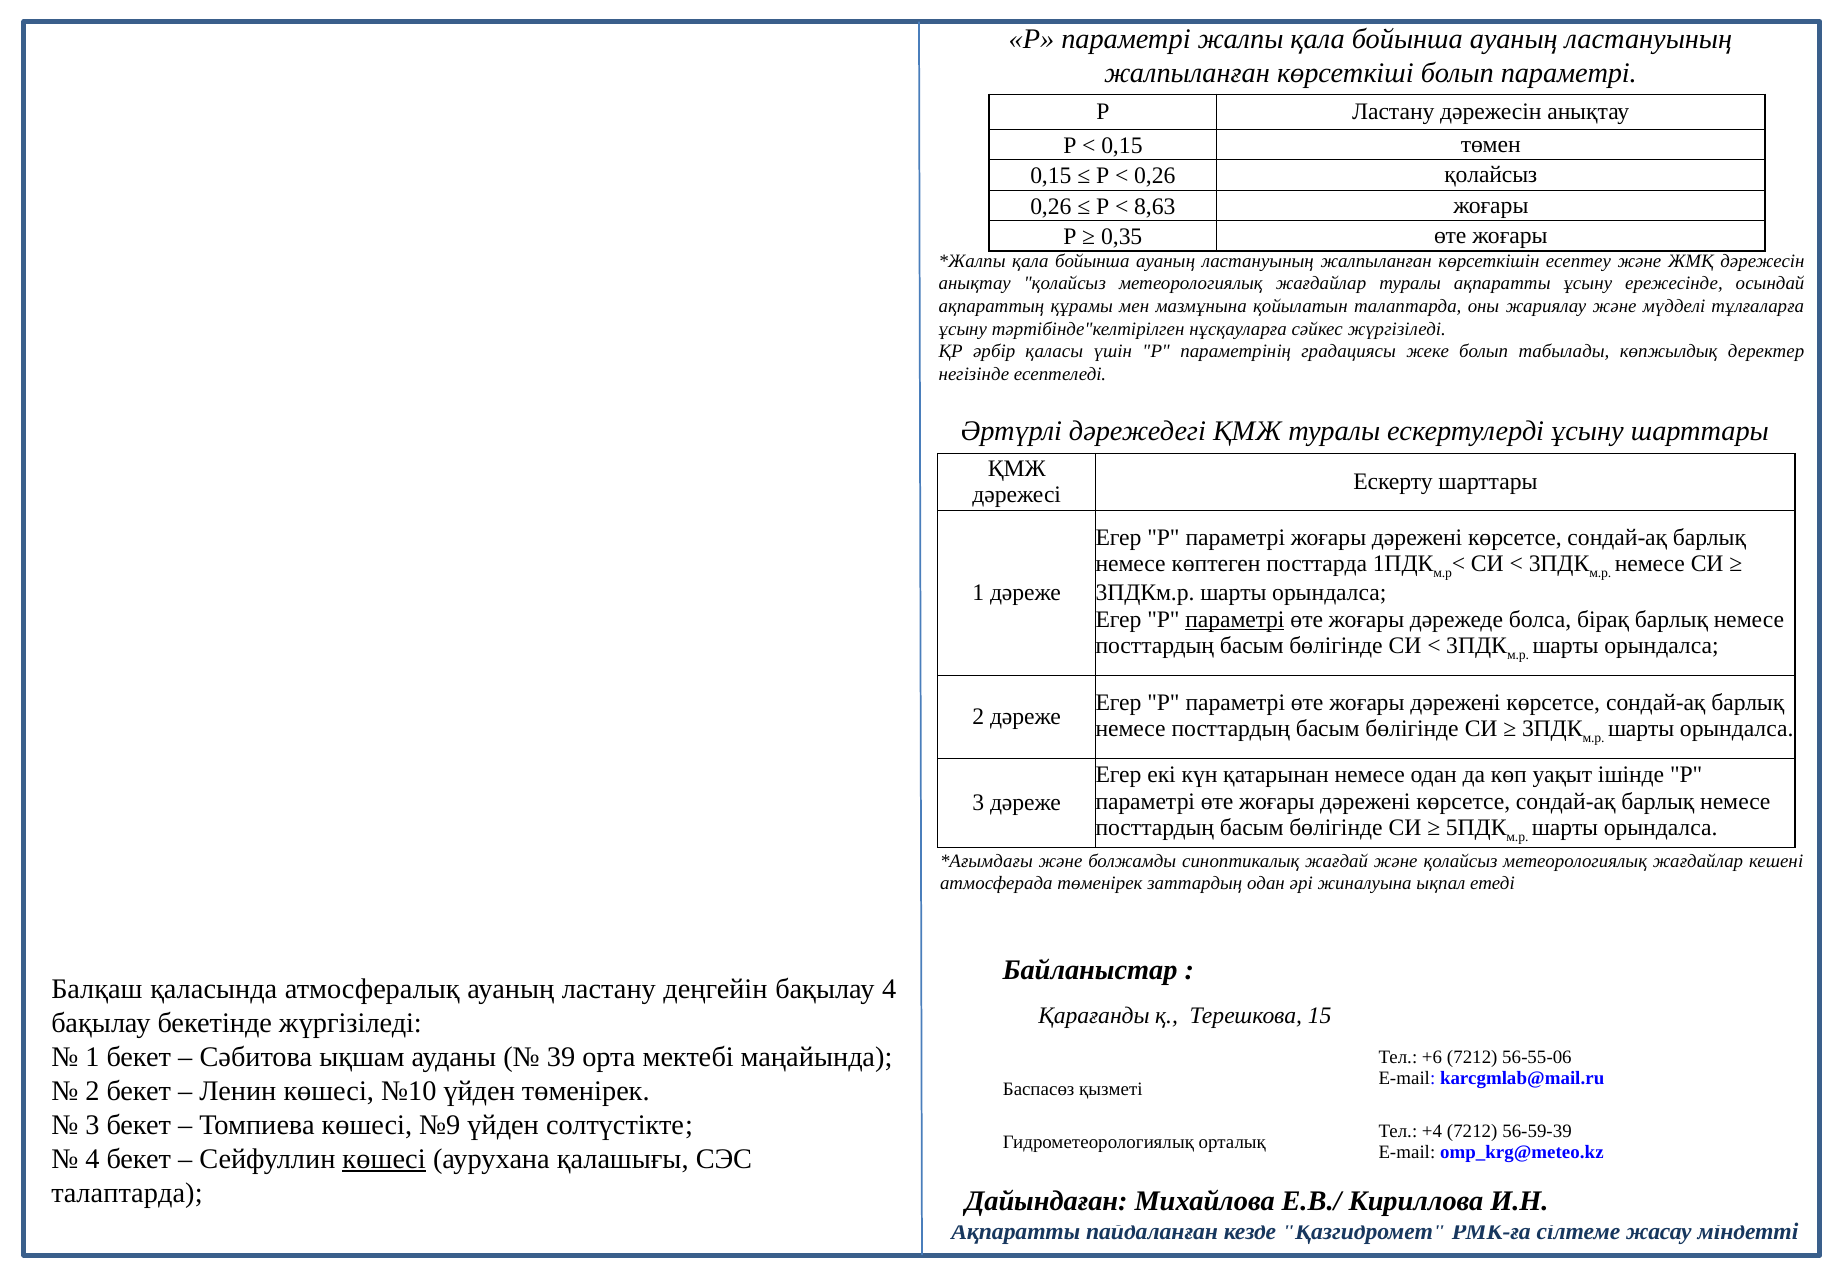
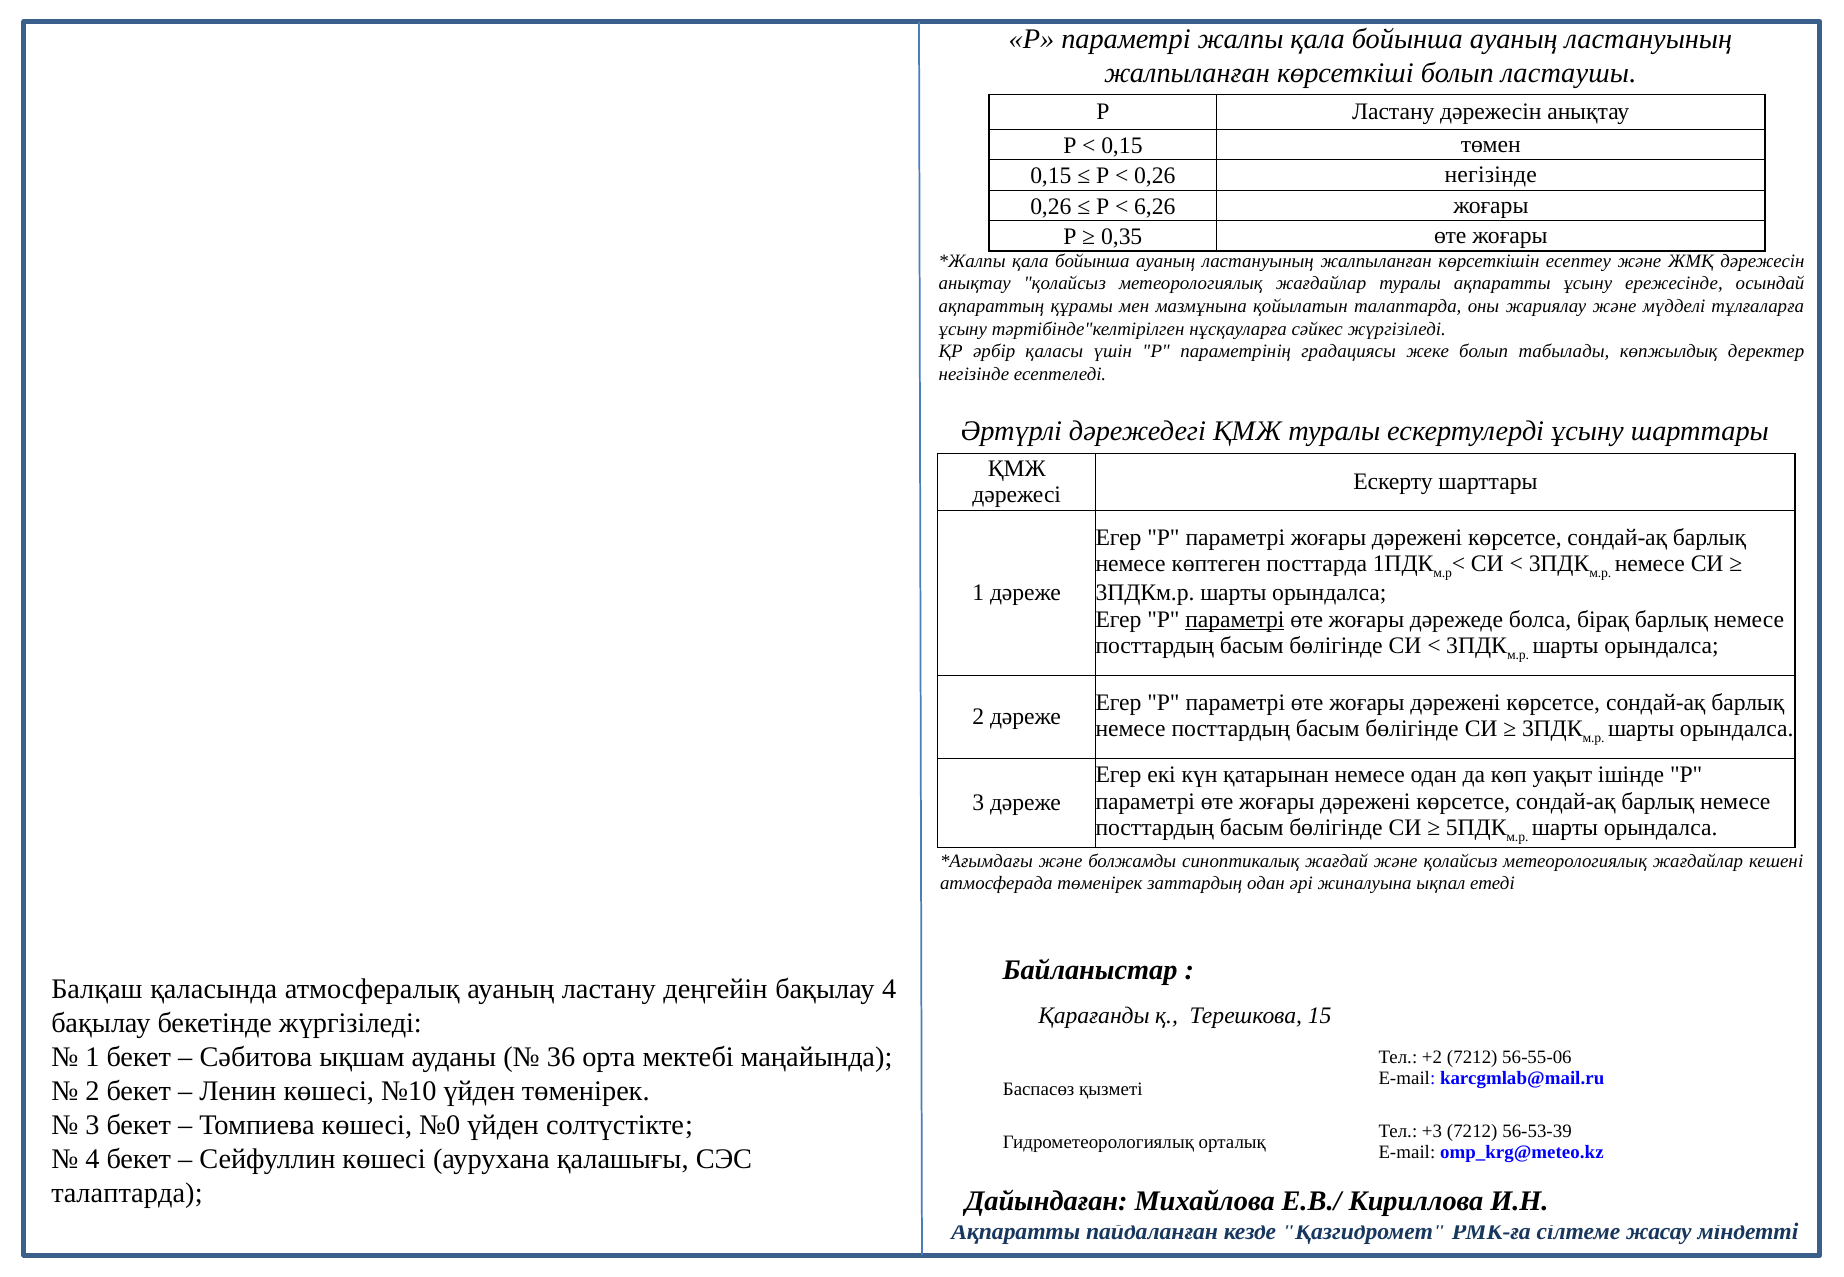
болып параметрі: параметрі -> ластаушы (1569, 73)
0,26 қолайсыз: қолайсыз -> негізінде (1491, 175)
8,63: 8,63 -> 6,26 (1155, 206)
39: 39 -> 36 (561, 1056)
+6: +6 -> +2 (1432, 1057)
№9: №9 -> №0 (440, 1125)
+4: +4 -> +3 (1432, 1131)
56-59-39: 56-59-39 -> 56-53-39 (1537, 1131)
көшесі underline: present -> none (384, 1159)
